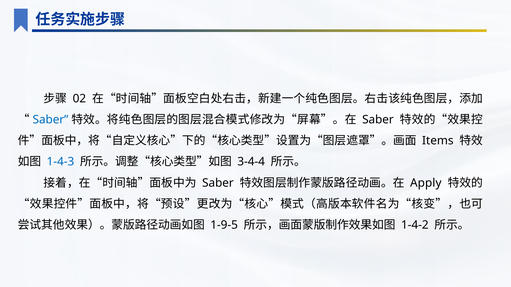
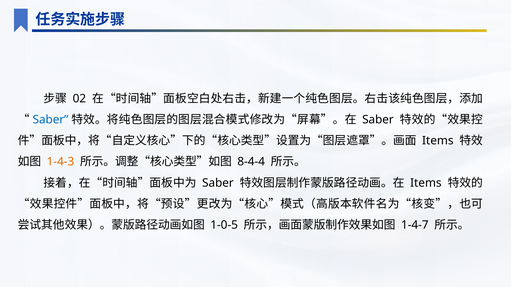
1-4-3 colour: blue -> orange (60, 162)
3-4-4: 3-4-4 -> 8-4-4 (251, 162)
Apply: Apply -> Items (426, 183)
1-9-5: 1-9-5 -> 1-0-5 (224, 225)
1-4-2: 1-4-2 -> 1-4-7 (415, 225)
